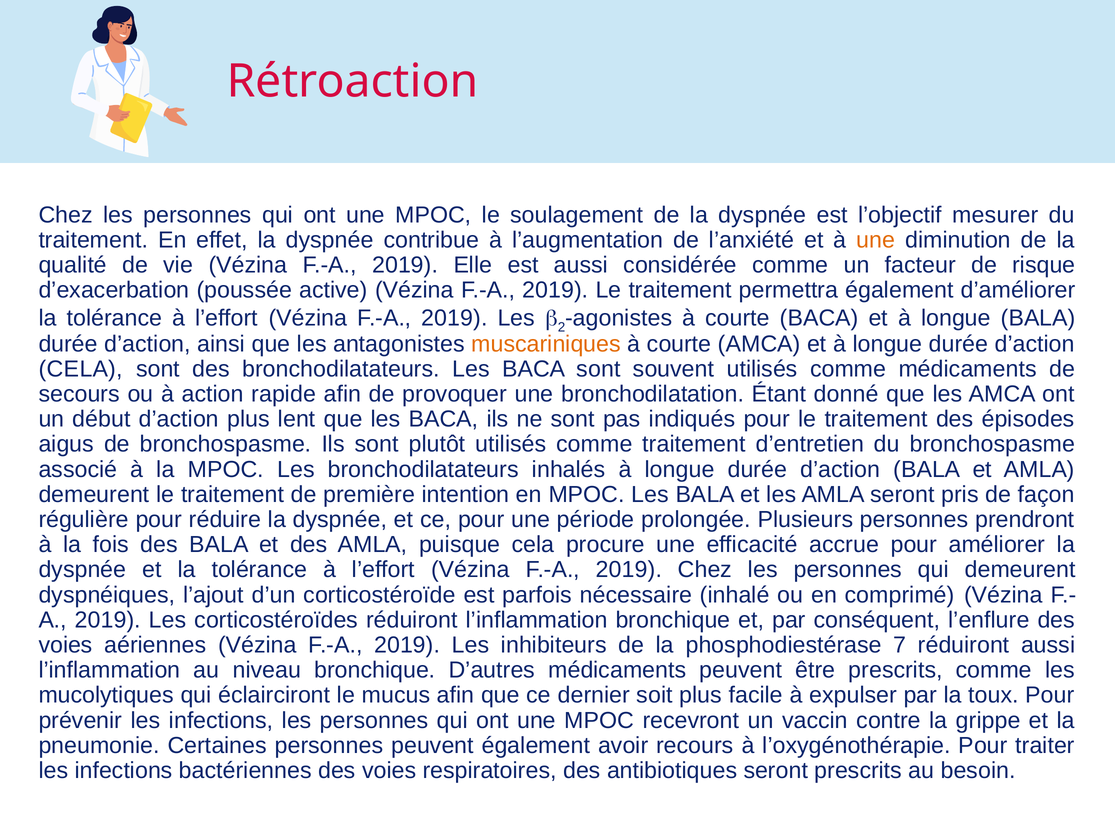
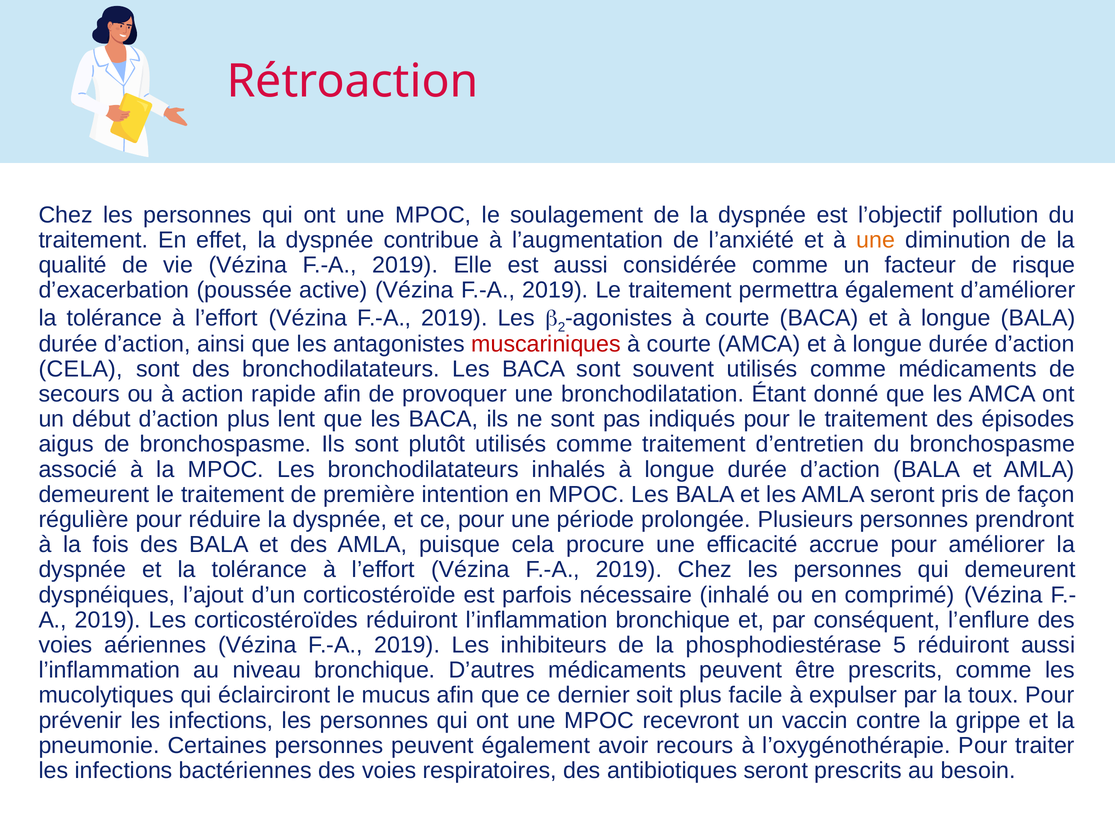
mesurer: mesurer -> pollution (995, 215)
muscariniques colour: orange -> red (546, 344)
7: 7 -> 5 (900, 645)
